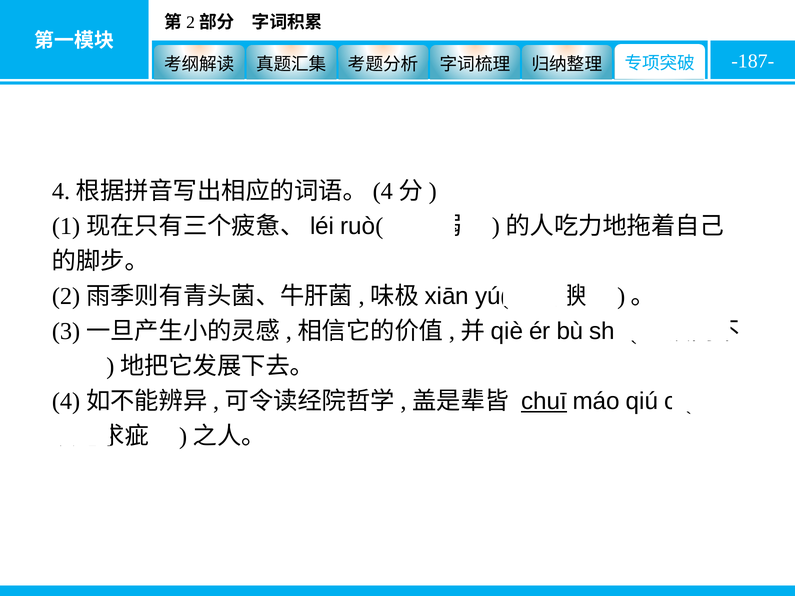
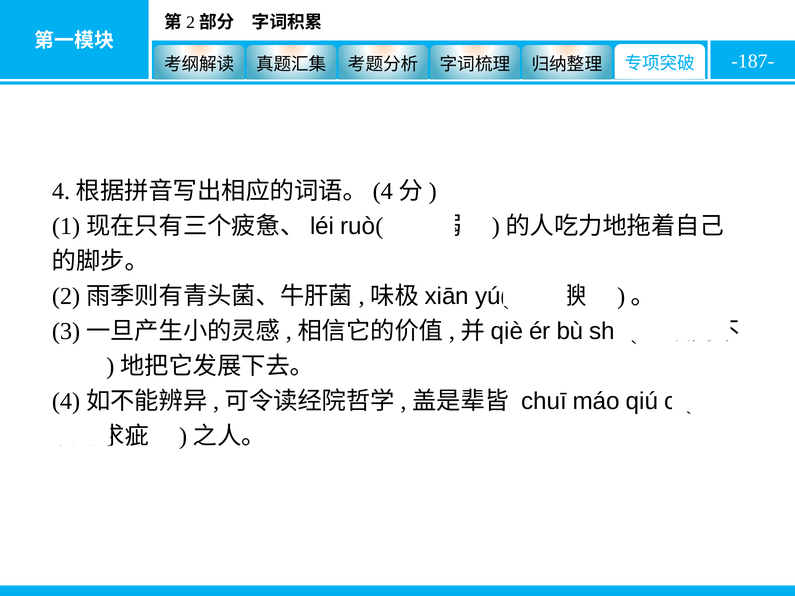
chuī underline: present -> none (544, 401)
